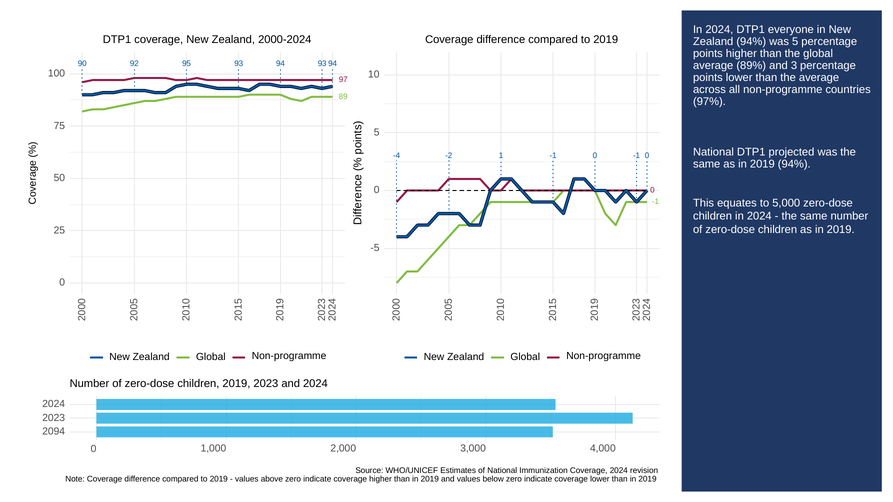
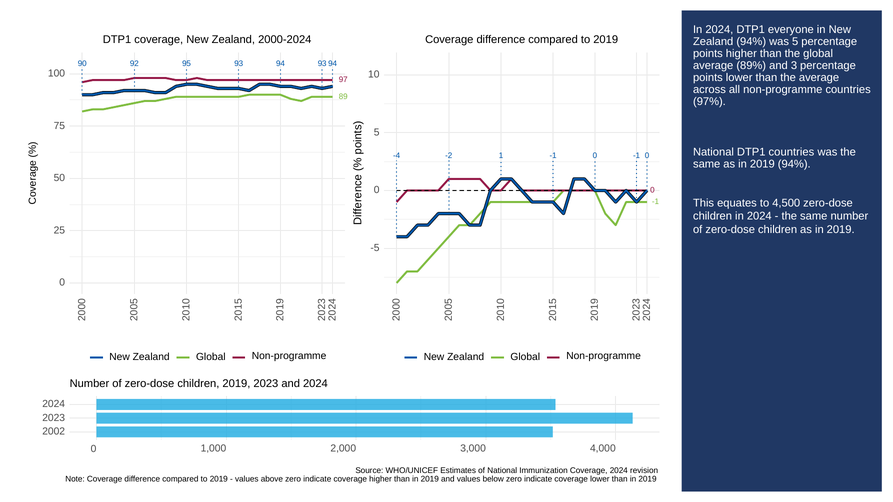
DTP1 projected: projected -> countries (791, 152)
5,000: 5,000 -> 4,500 (786, 203)
2094: 2094 -> 2002 (54, 432)
